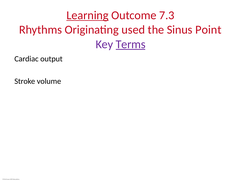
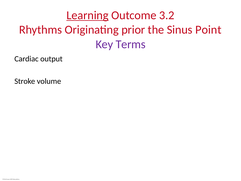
7.3: 7.3 -> 3.2 (167, 15)
used: used -> prior (133, 30)
Terms underline: present -> none (131, 44)
